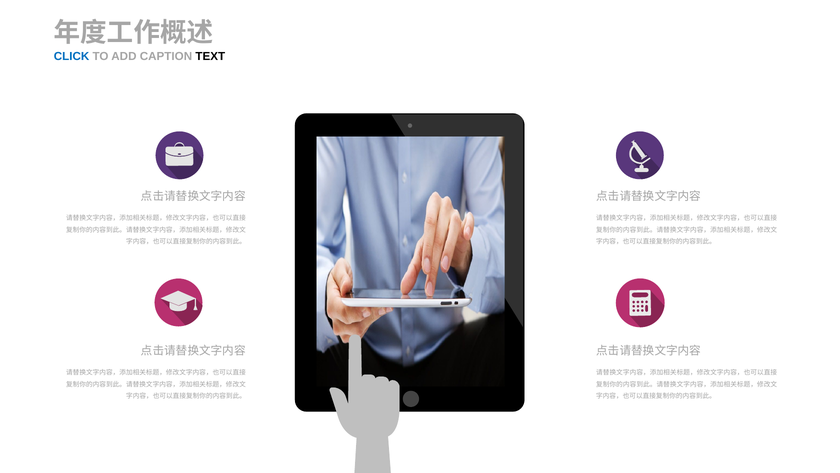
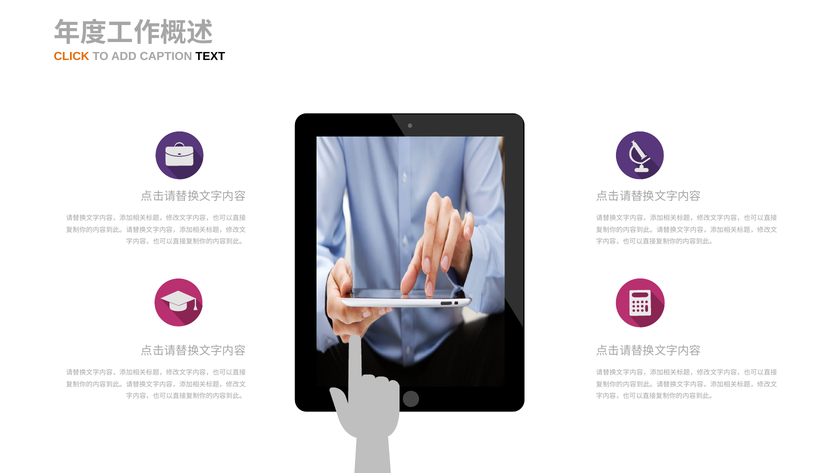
CLICK colour: blue -> orange (72, 56)
